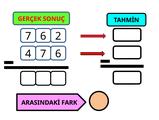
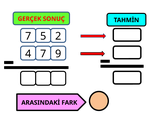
6: 6 -> 5 (43, 36)
4 7 6: 6 -> 9 (58, 53)
